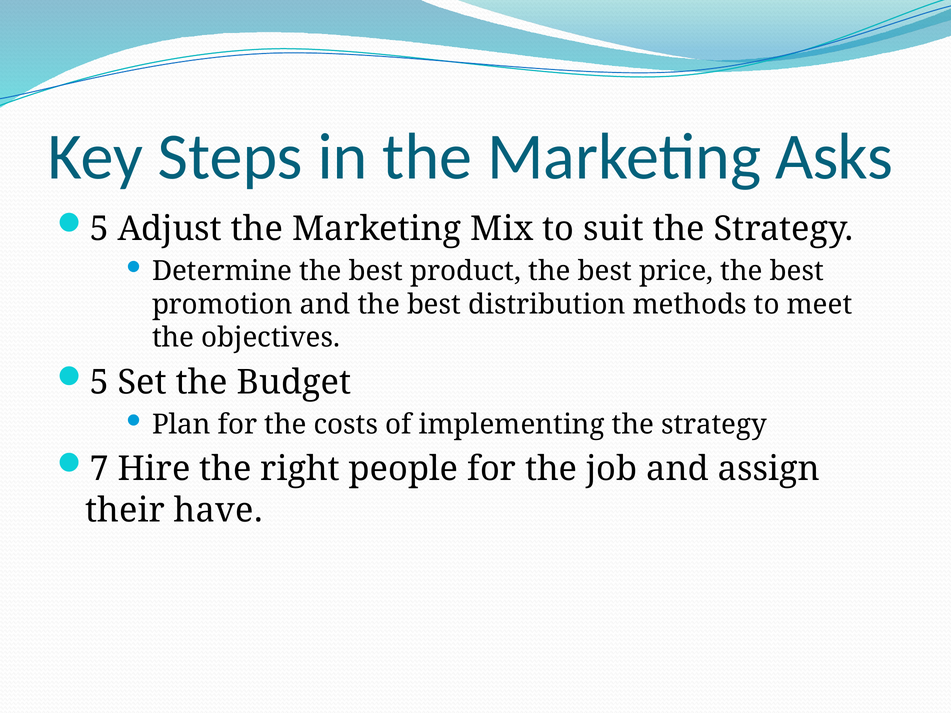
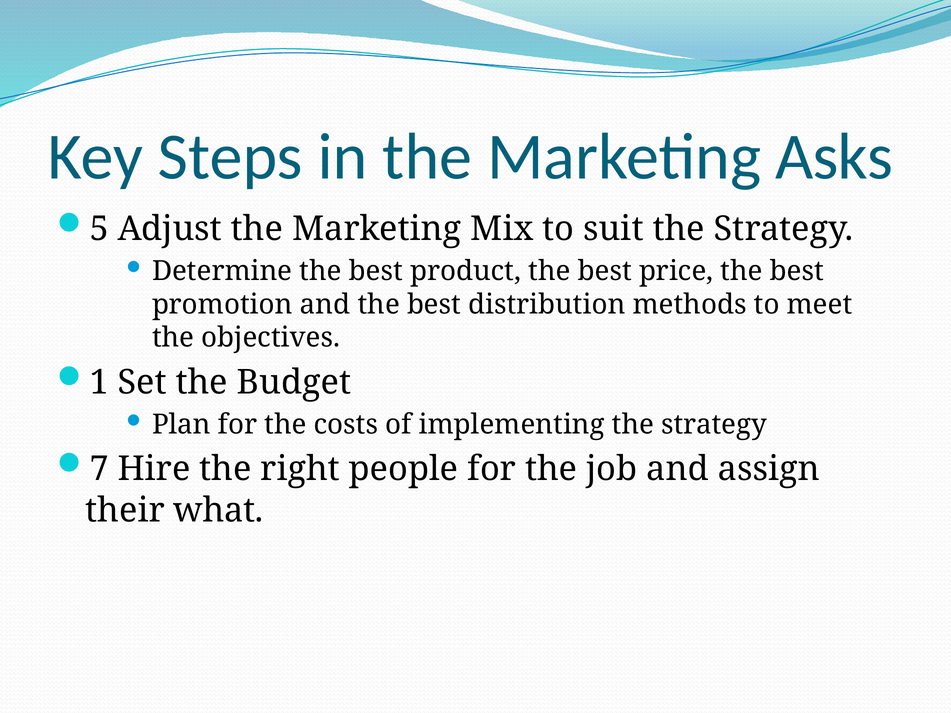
5: 5 -> 1 (99, 382)
have: have -> what (218, 510)
